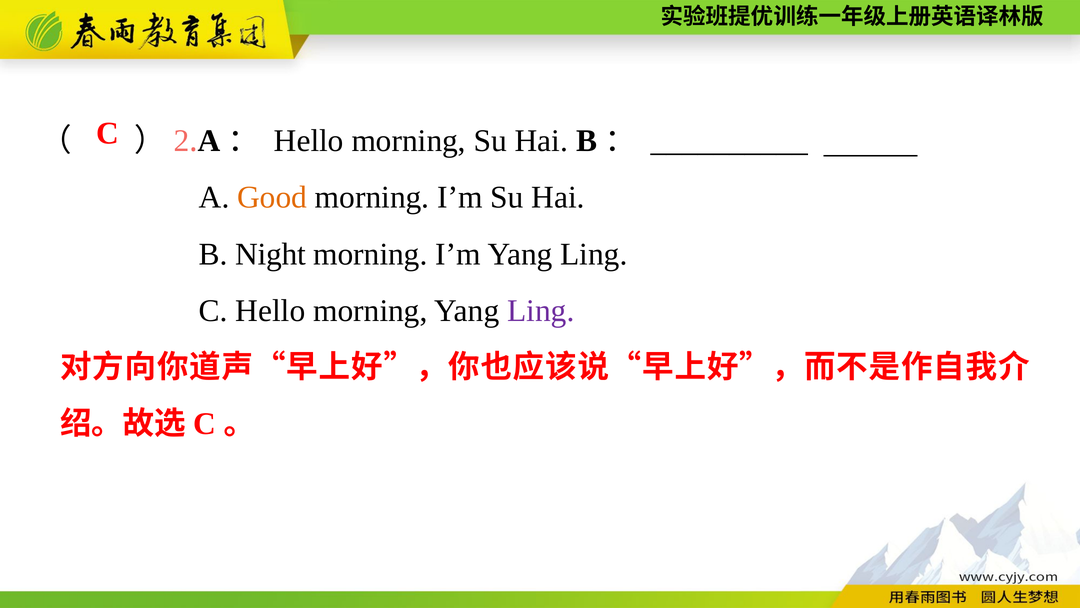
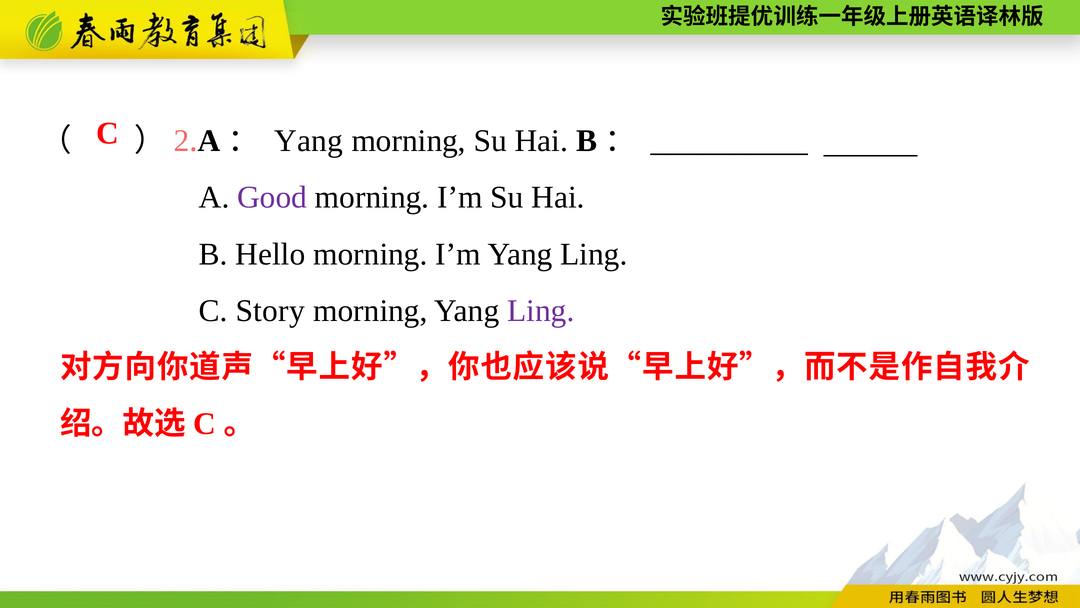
Hello: Hello -> Yang (309, 141)
Good colour: orange -> purple (272, 197)
Night: Night -> Hello (270, 254)
C Hello: Hello -> Story (270, 311)
